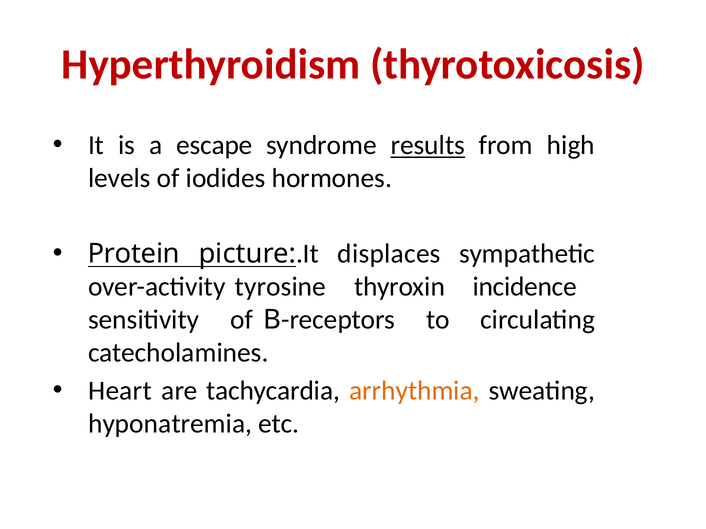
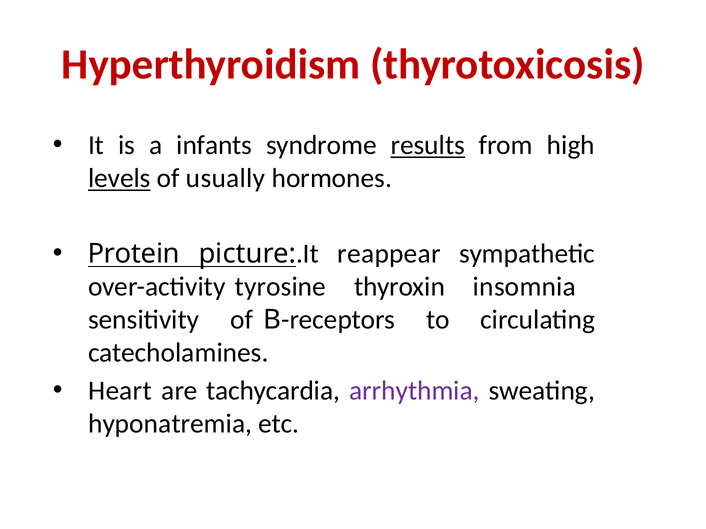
escape: escape -> infants (214, 145)
levels underline: none -> present (119, 178)
iodides: iodides -> usually (226, 178)
displaces: displaces -> reappear (389, 254)
incidence: incidence -> insomnia (524, 287)
arrhythmia colour: orange -> purple (414, 391)
